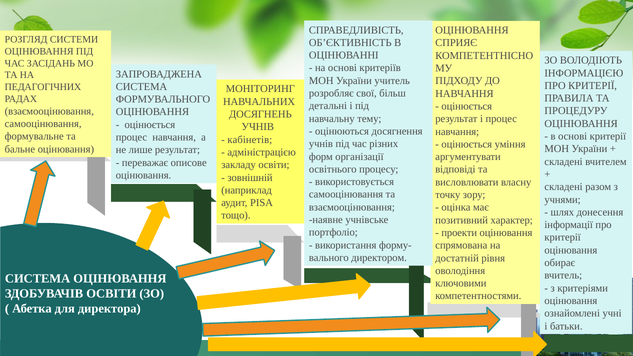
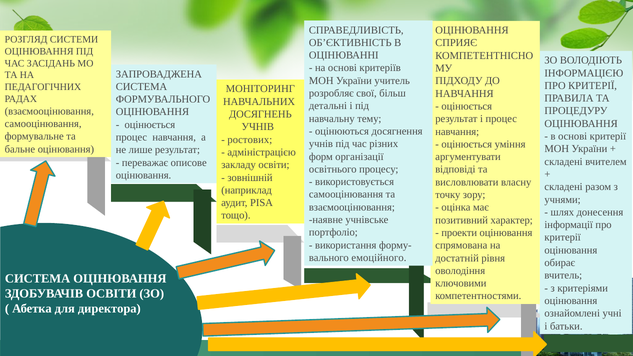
кабінетів: кабінетів -> ростових (250, 140)
директором: директором -> емоційного (379, 258)
